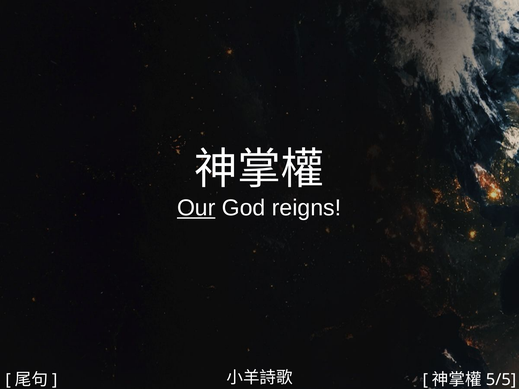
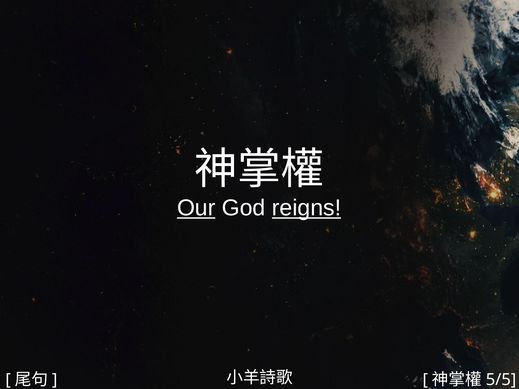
reigns underline: none -> present (307, 208)
